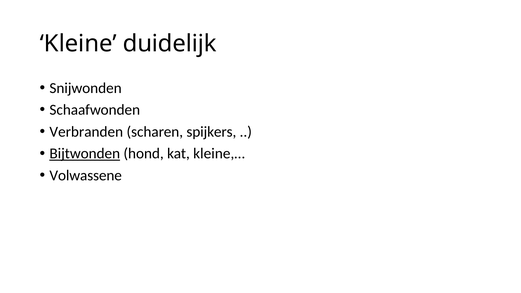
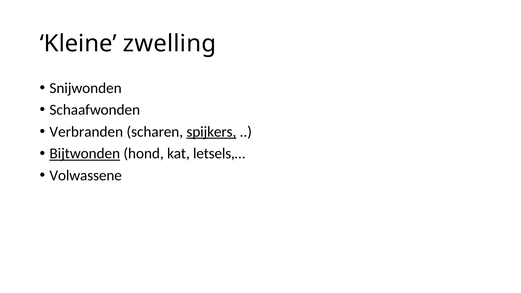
duidelijk: duidelijk -> zwelling (170, 44)
spijkers underline: none -> present (211, 132)
kleine,…: kleine,… -> letsels,… (219, 154)
